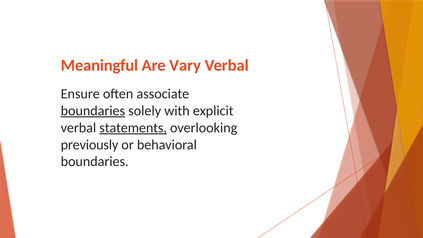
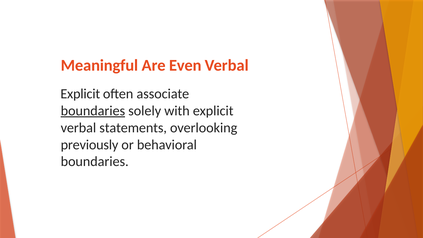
Vary: Vary -> Even (185, 65)
Ensure: Ensure -> Explicit (80, 94)
statements underline: present -> none (133, 128)
